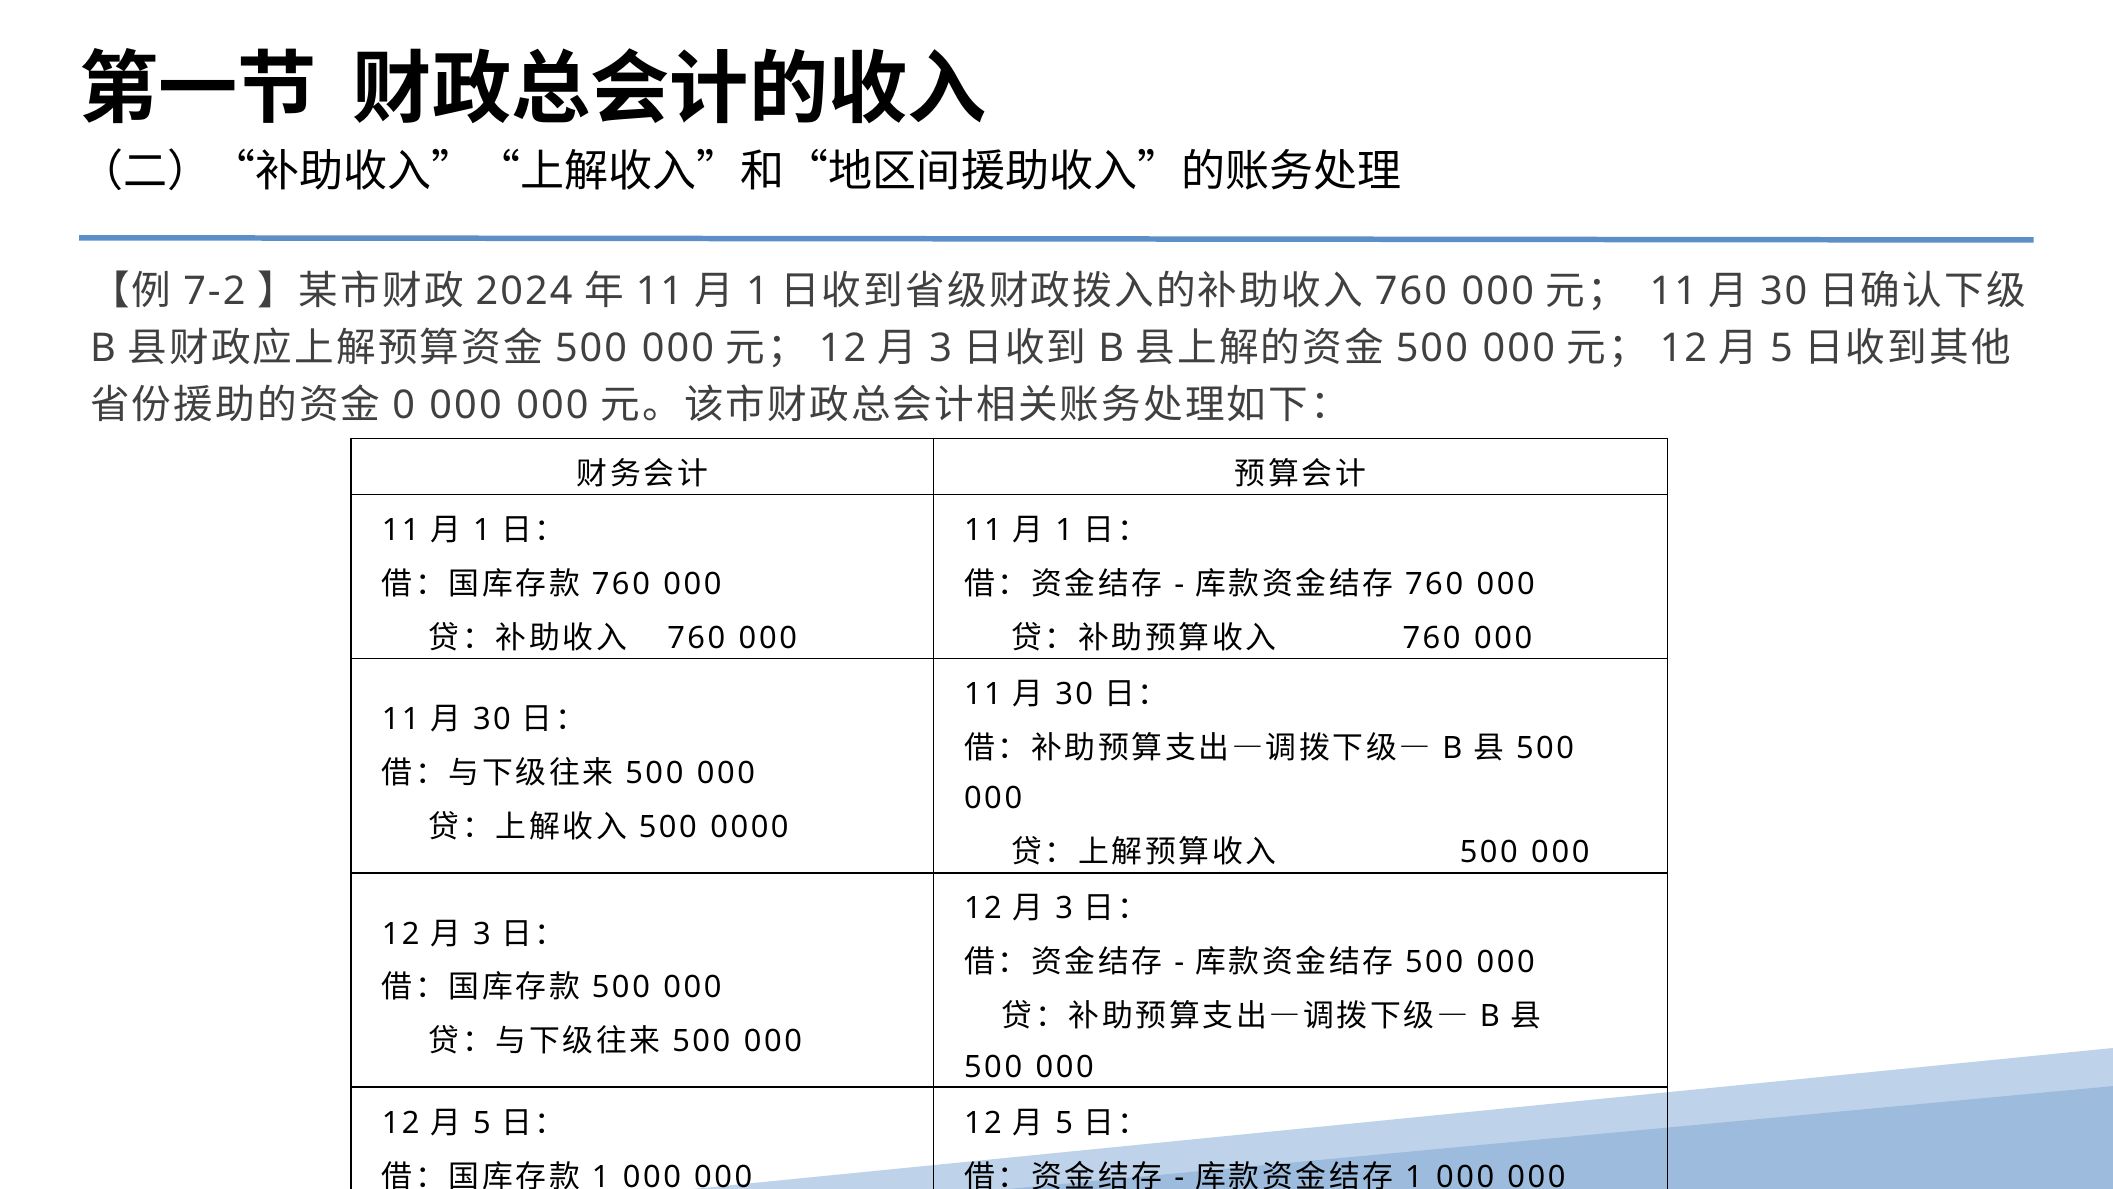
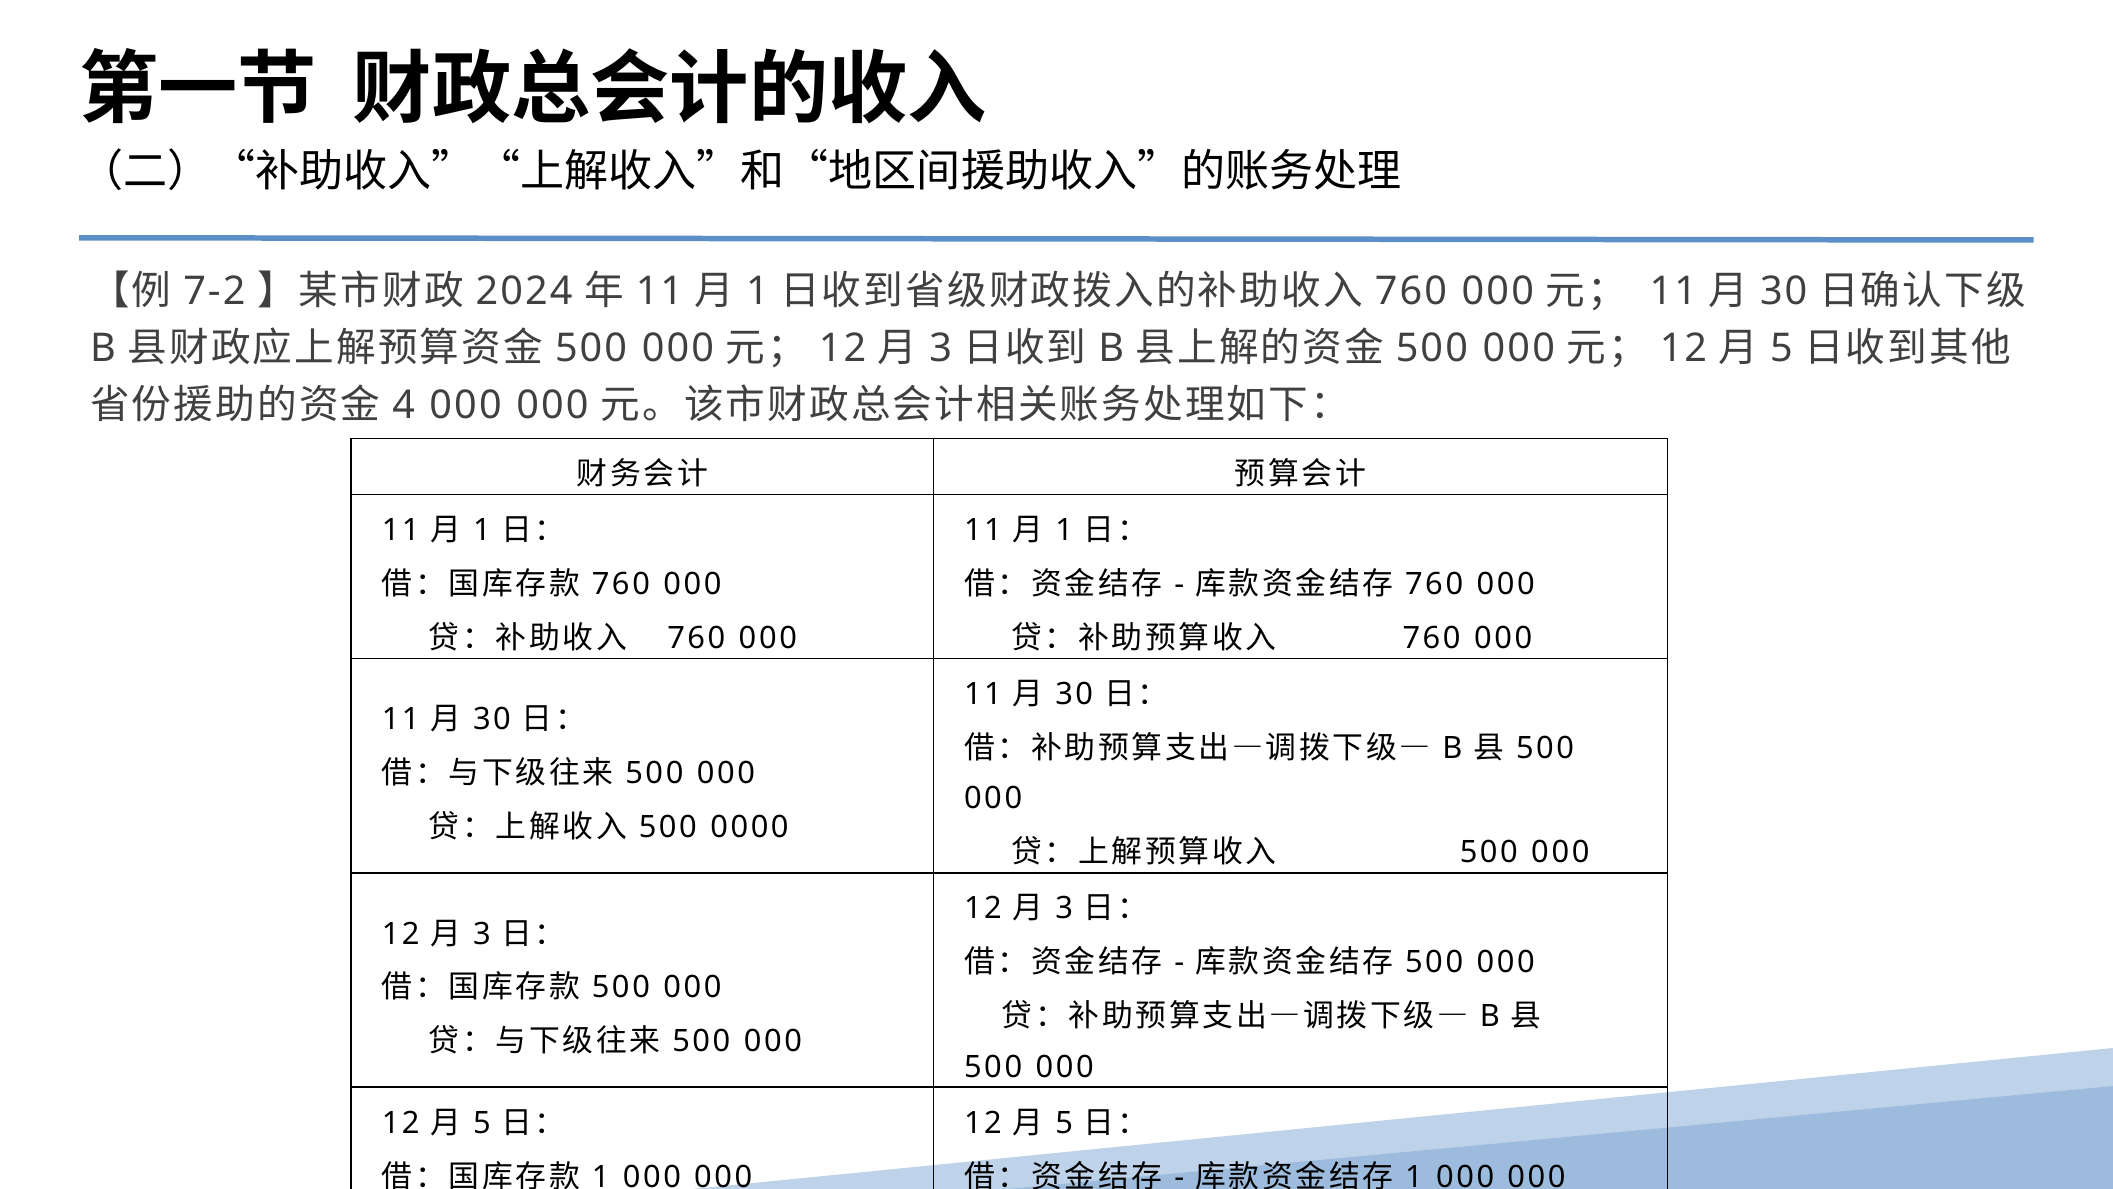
0: 0 -> 4 (404, 406)
